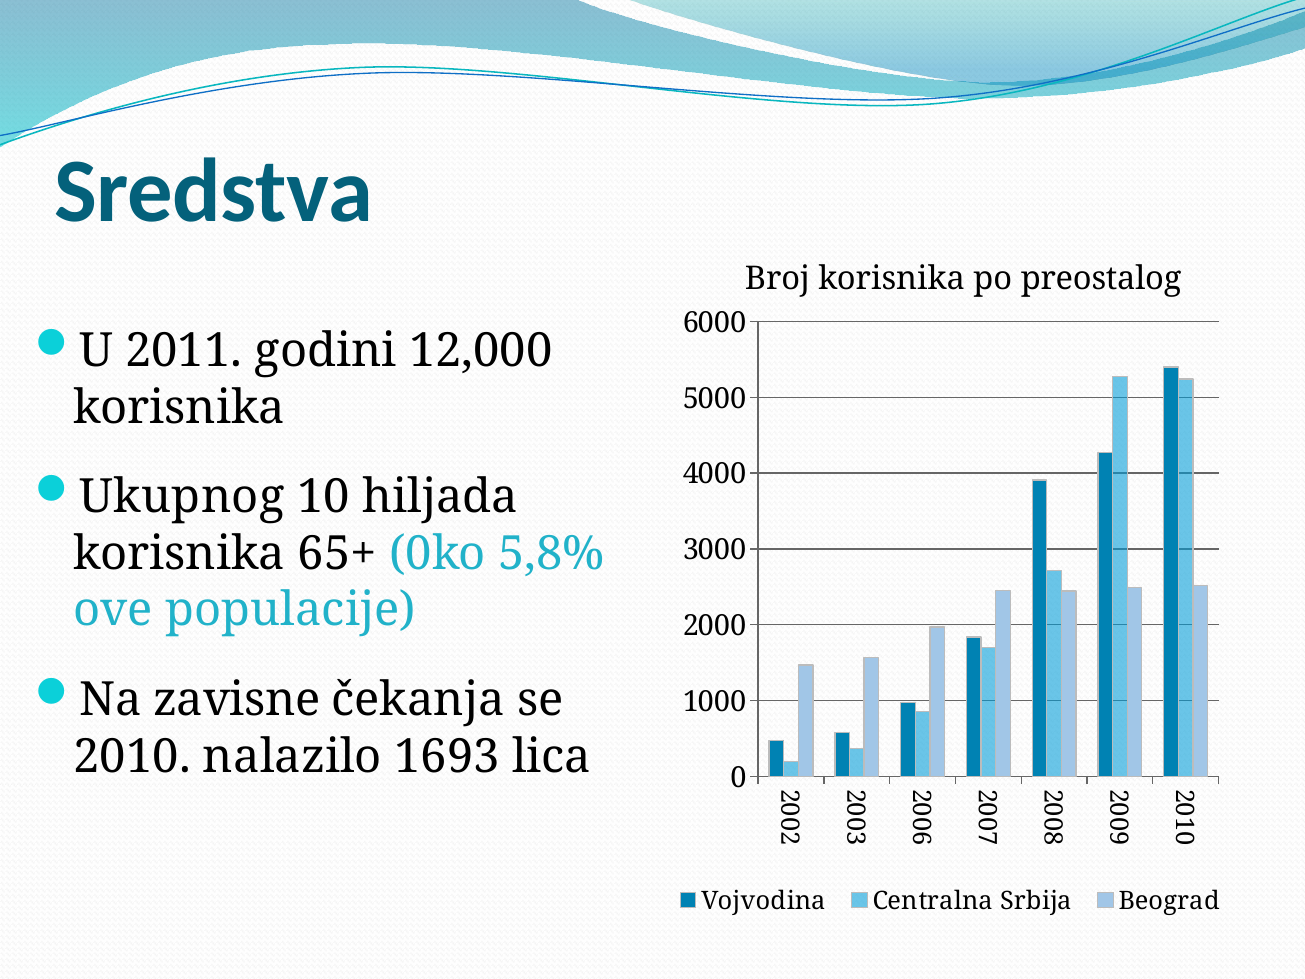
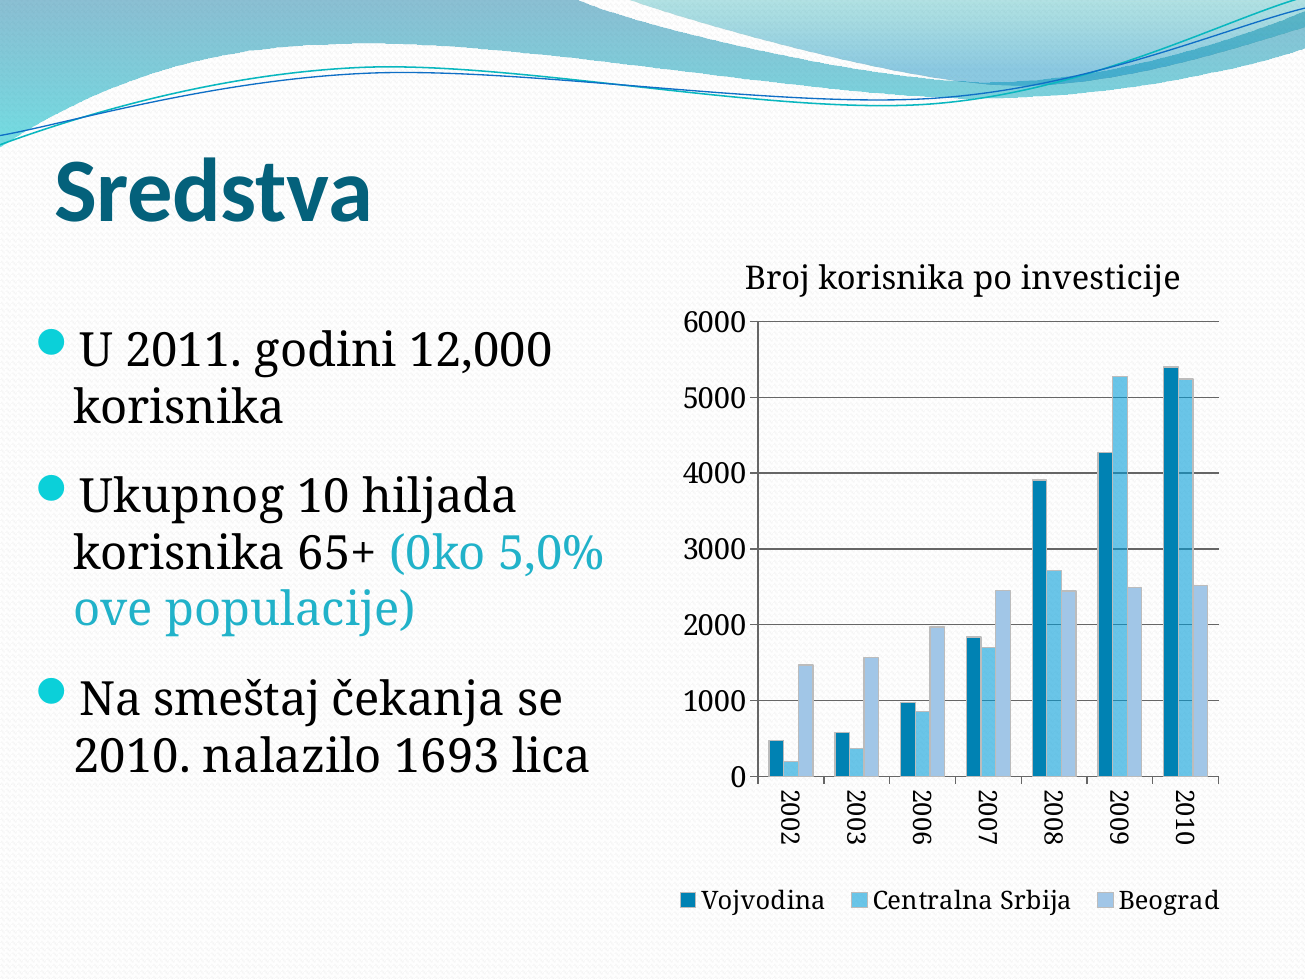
preostalog: preostalog -> investicije (1101, 278)
5,8%: 5,8% -> 5,0% (551, 554)
zavisne: zavisne -> smeštaj (237, 700)
